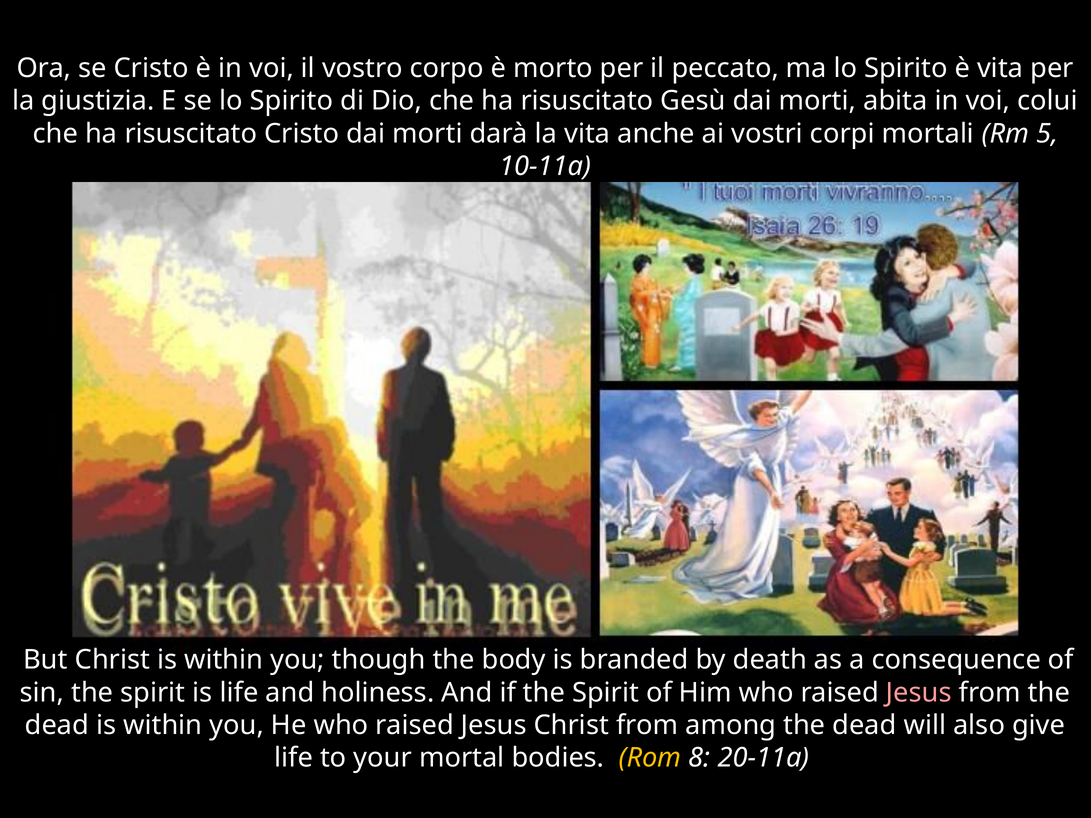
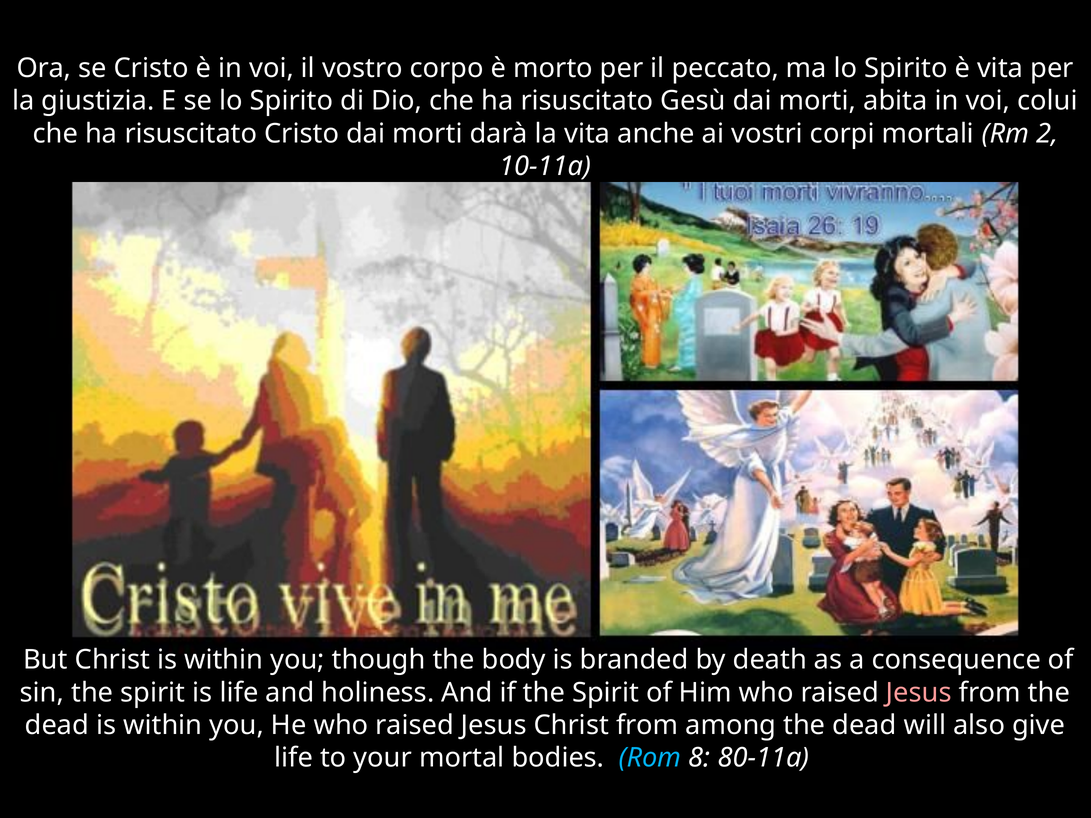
5: 5 -> 2 (1047, 134)
Rom colour: yellow -> light blue (650, 758)
20-11a: 20-11a -> 80-11a (763, 758)
